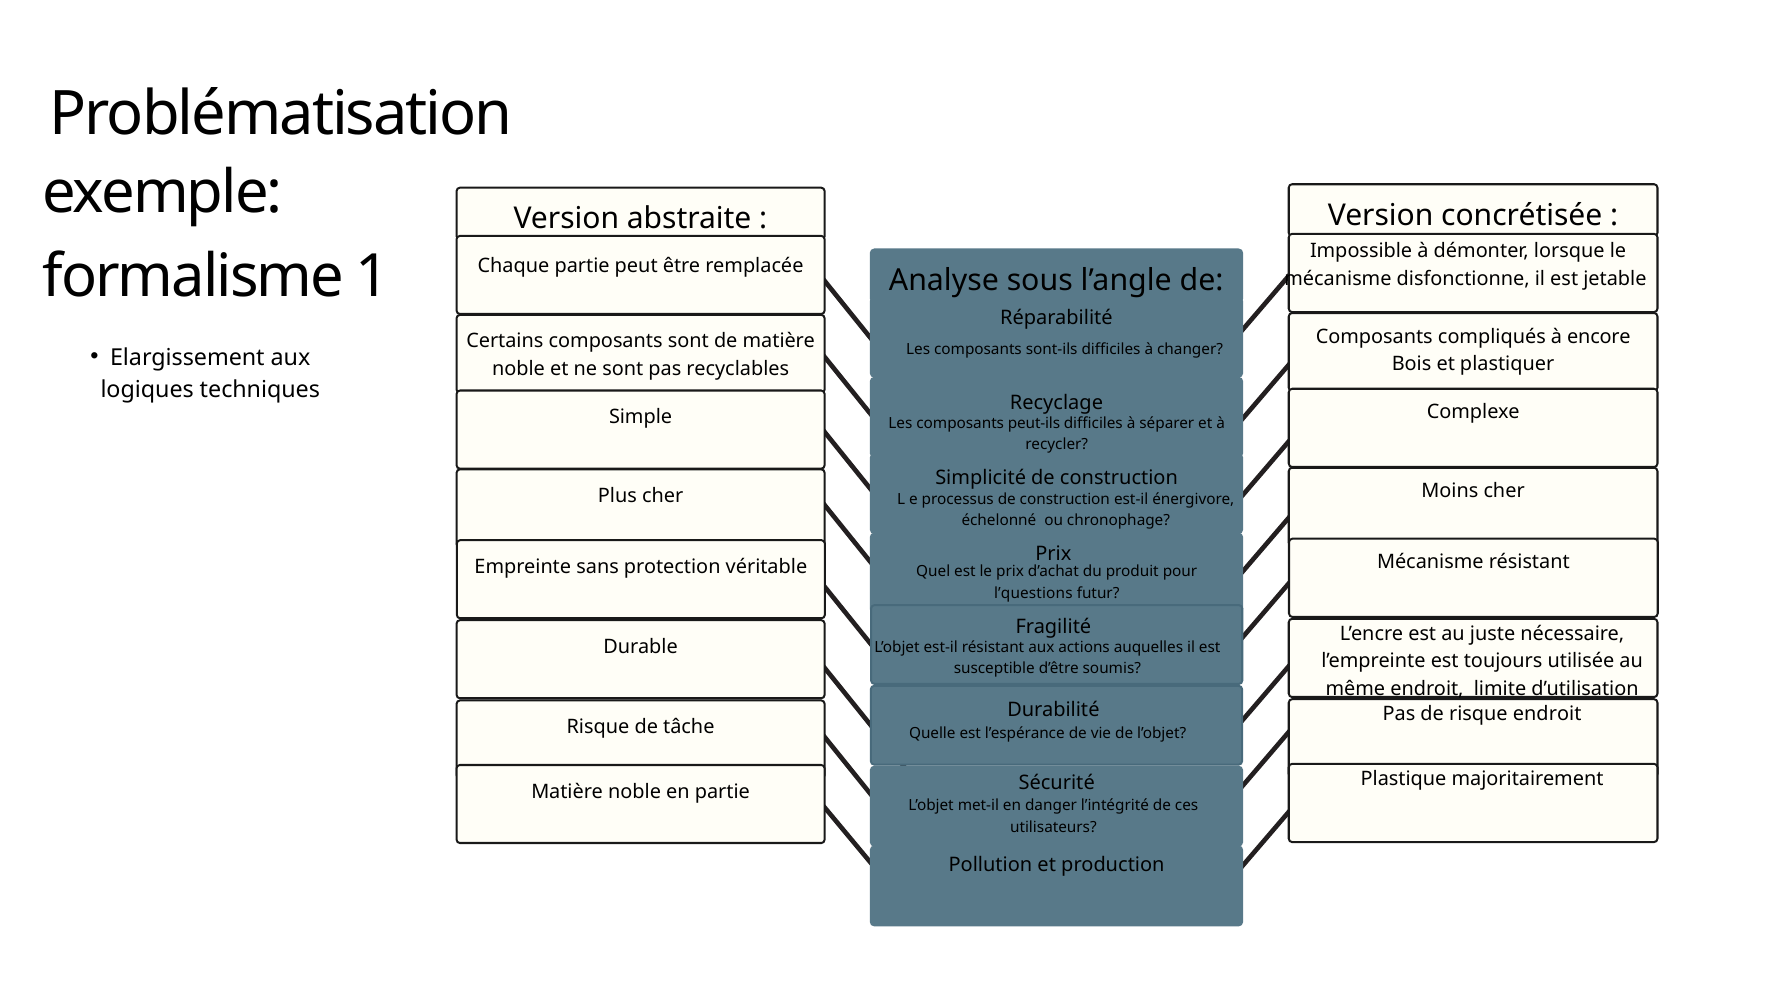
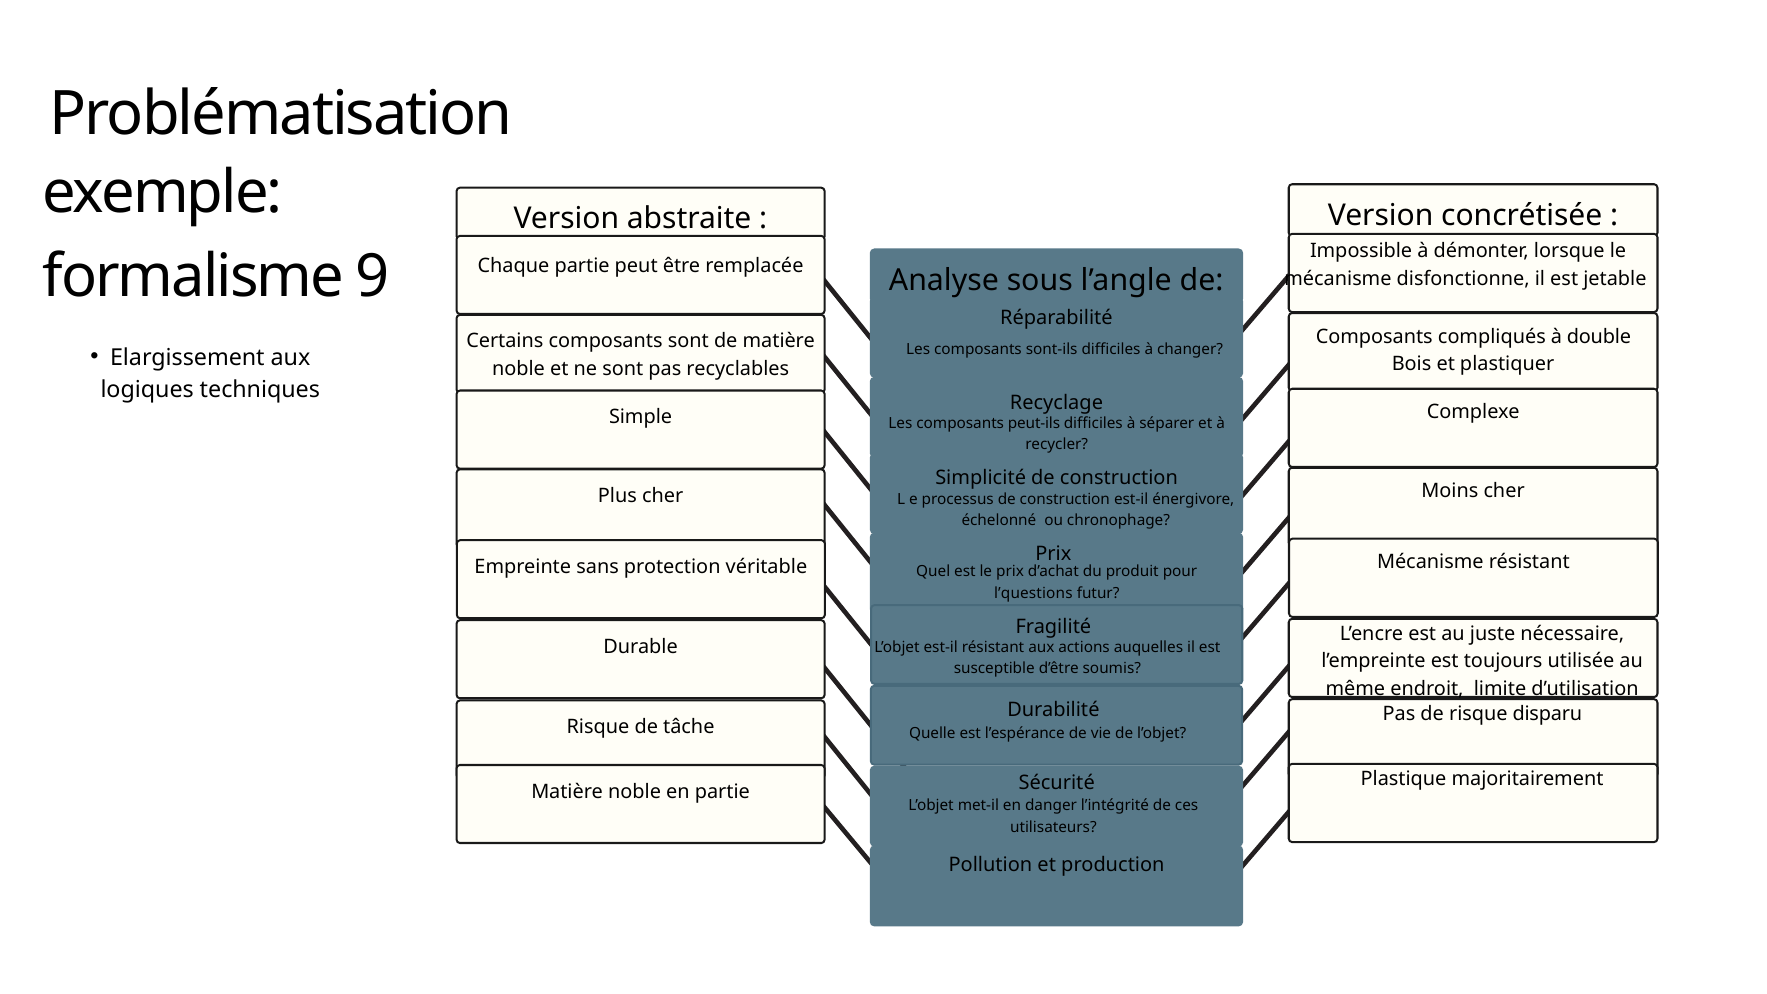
1: 1 -> 9 (373, 276)
encore: encore -> double (1599, 337)
endroit: endroit -> disparu (1547, 714)
